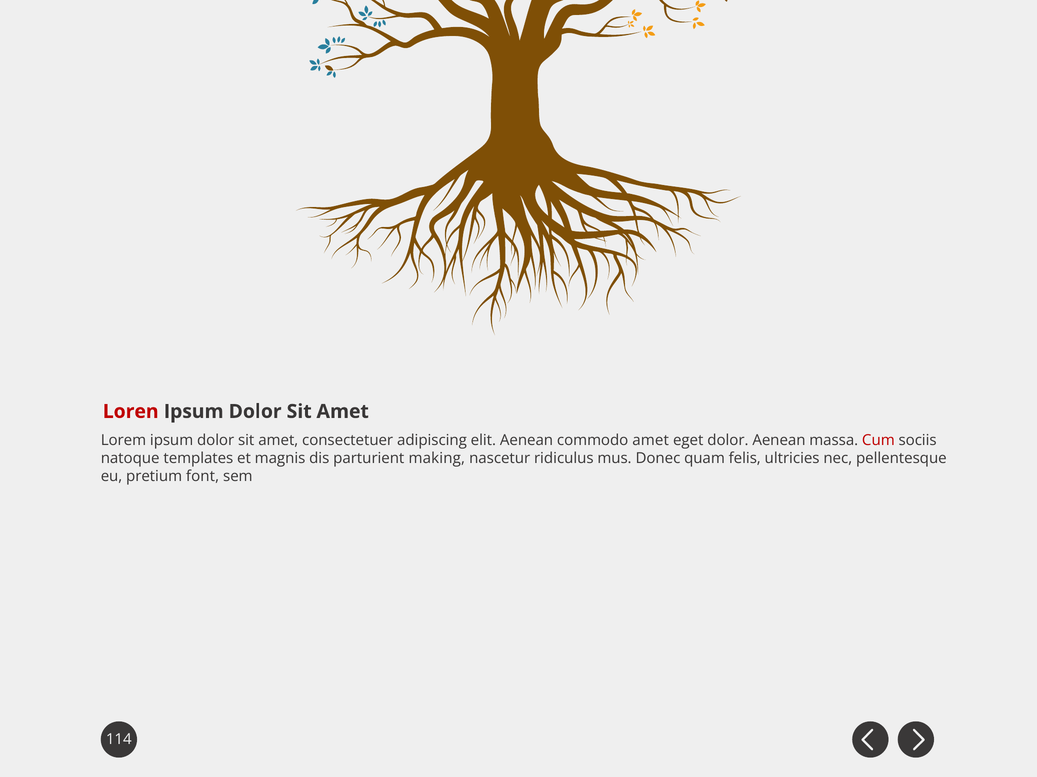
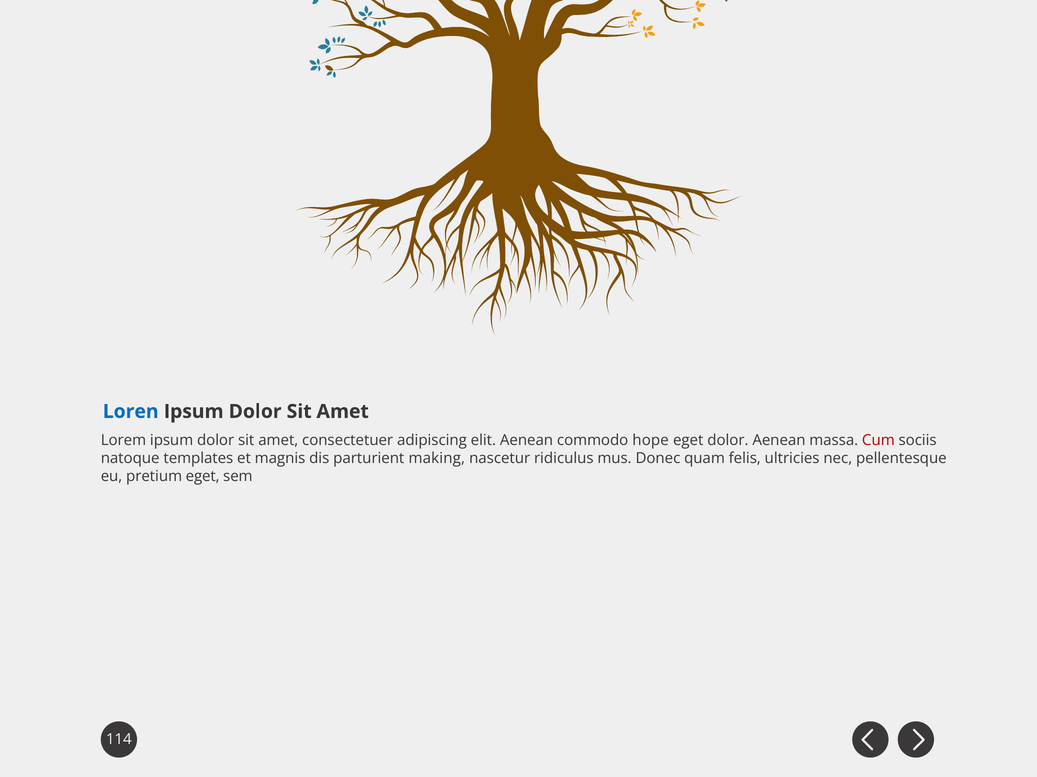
Loren colour: red -> blue (131, 412)
commodo amet: amet -> hope (651, 441)
pretium font: font -> eget (203, 477)
